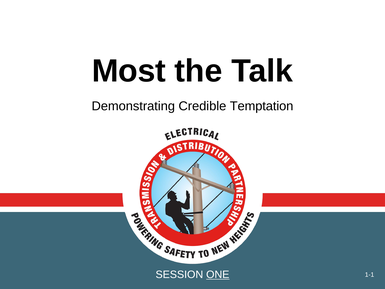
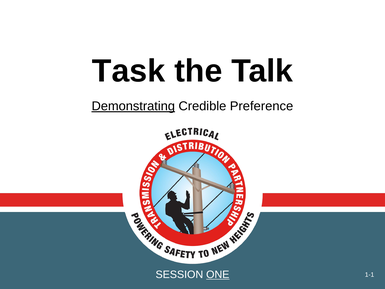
Most: Most -> Task (129, 71)
Demonstrating underline: none -> present (133, 106)
Temptation: Temptation -> Preference (262, 106)
